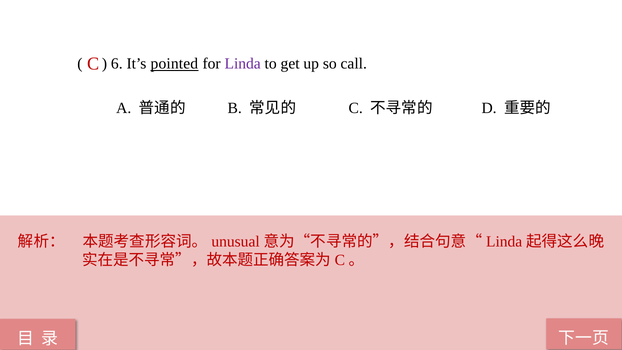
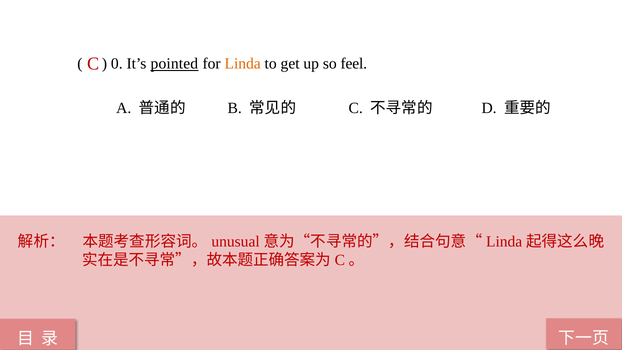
6: 6 -> 0 (117, 64)
Linda colour: purple -> orange (243, 64)
call: call -> feel (354, 64)
